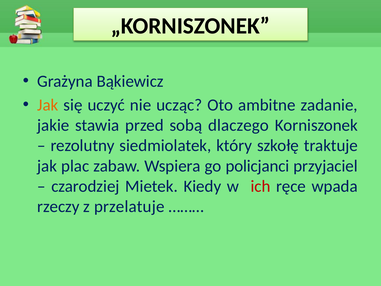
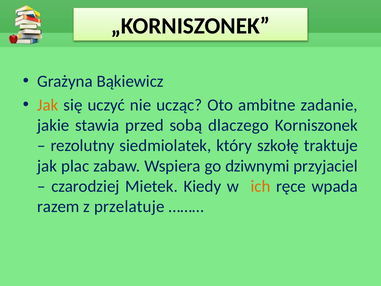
policjanci: policjanci -> dziwnymi (257, 166)
ich colour: red -> orange (260, 186)
rzeczy: rzeczy -> razem (58, 206)
